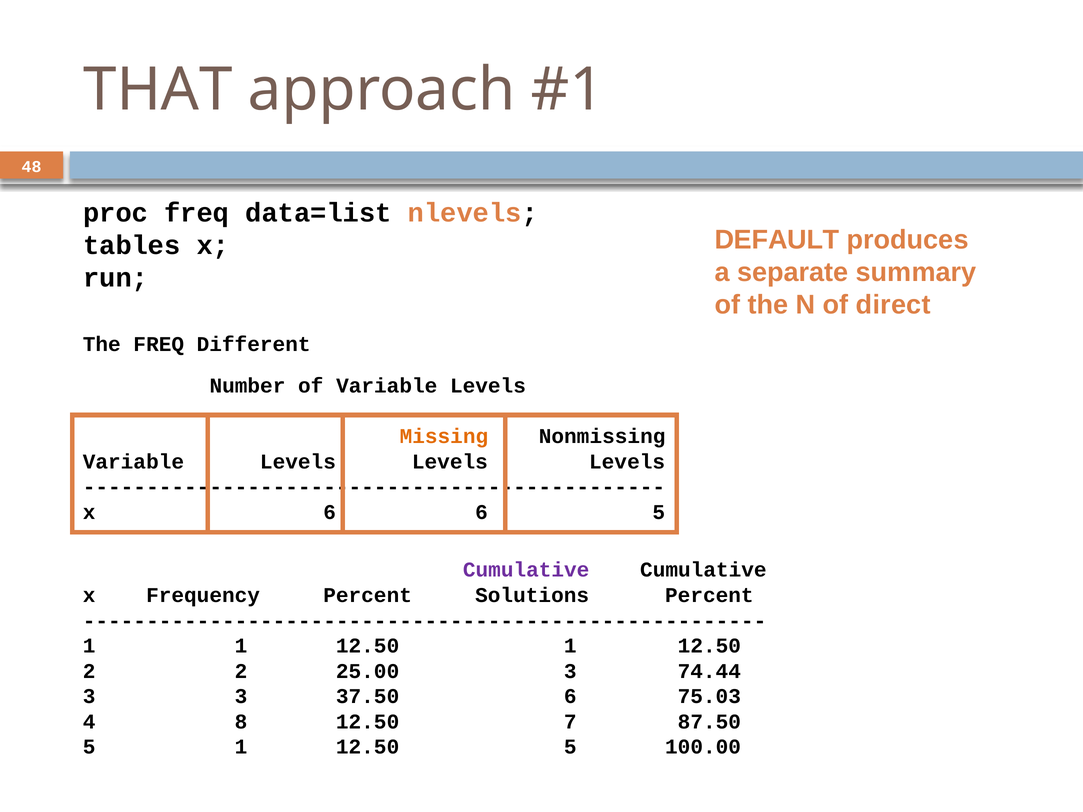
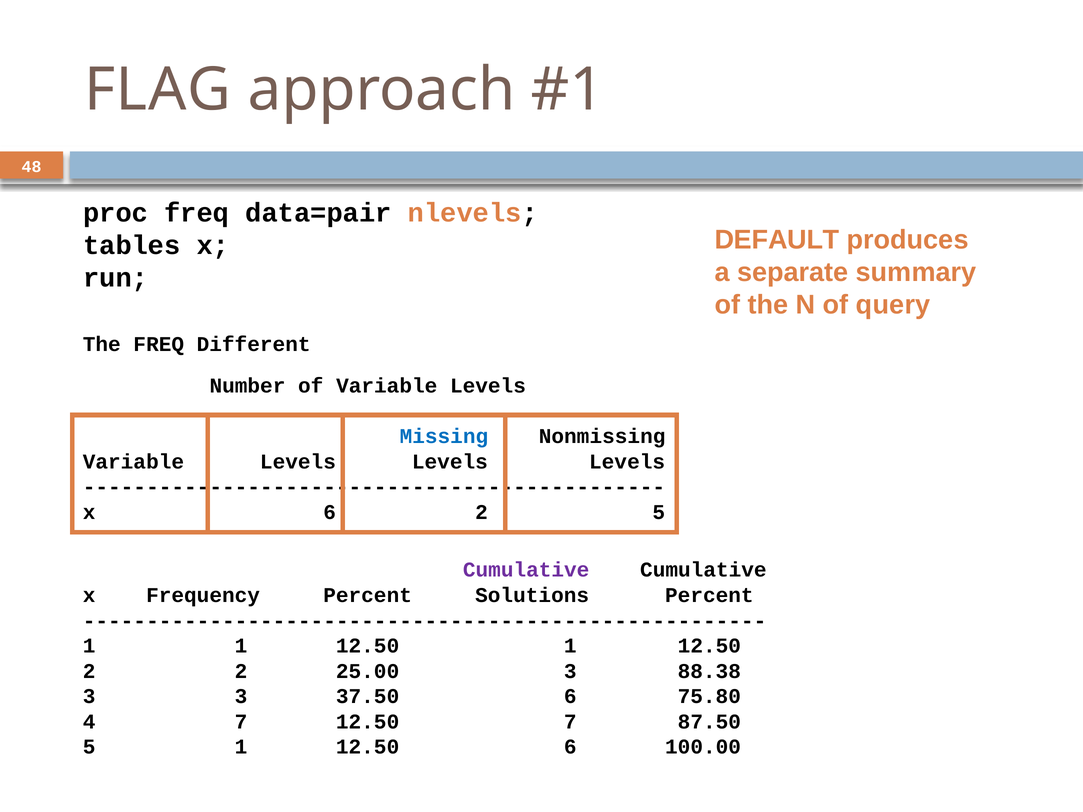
THAT: THAT -> FLAG (158, 90)
data=list: data=list -> data=pair (319, 213)
direct: direct -> query (893, 305)
Missing colour: orange -> blue (444, 436)
6 6: 6 -> 2 (481, 512)
74.44: 74.44 -> 88.38 (709, 671)
75.03: 75.03 -> 75.80 (709, 697)
4 8: 8 -> 7 (241, 722)
12.50 5: 5 -> 6 (570, 747)
